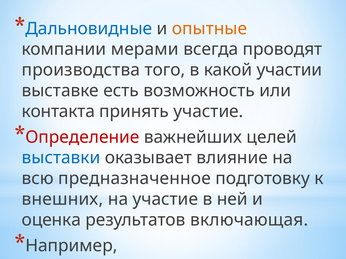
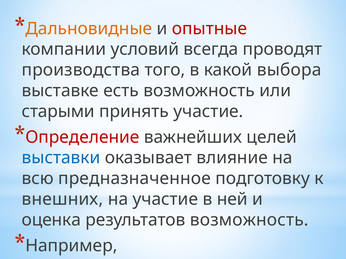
Дальновидные colour: blue -> orange (89, 29)
опытные colour: orange -> red (210, 29)
мерами: мерами -> условий (145, 49)
участии: участии -> выбора (289, 70)
контакта: контакта -> старыми (58, 112)
результатов включающая: включающая -> возможность (249, 220)
